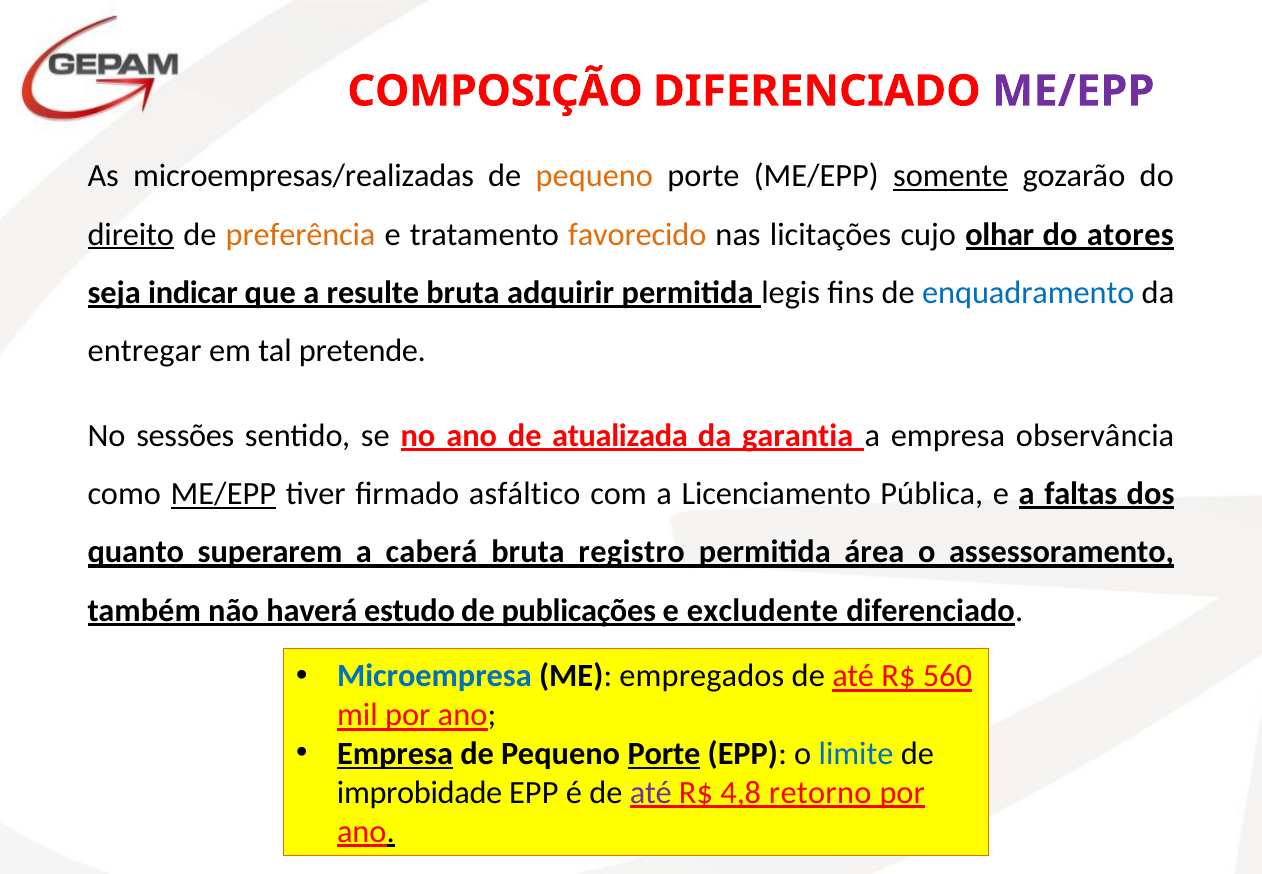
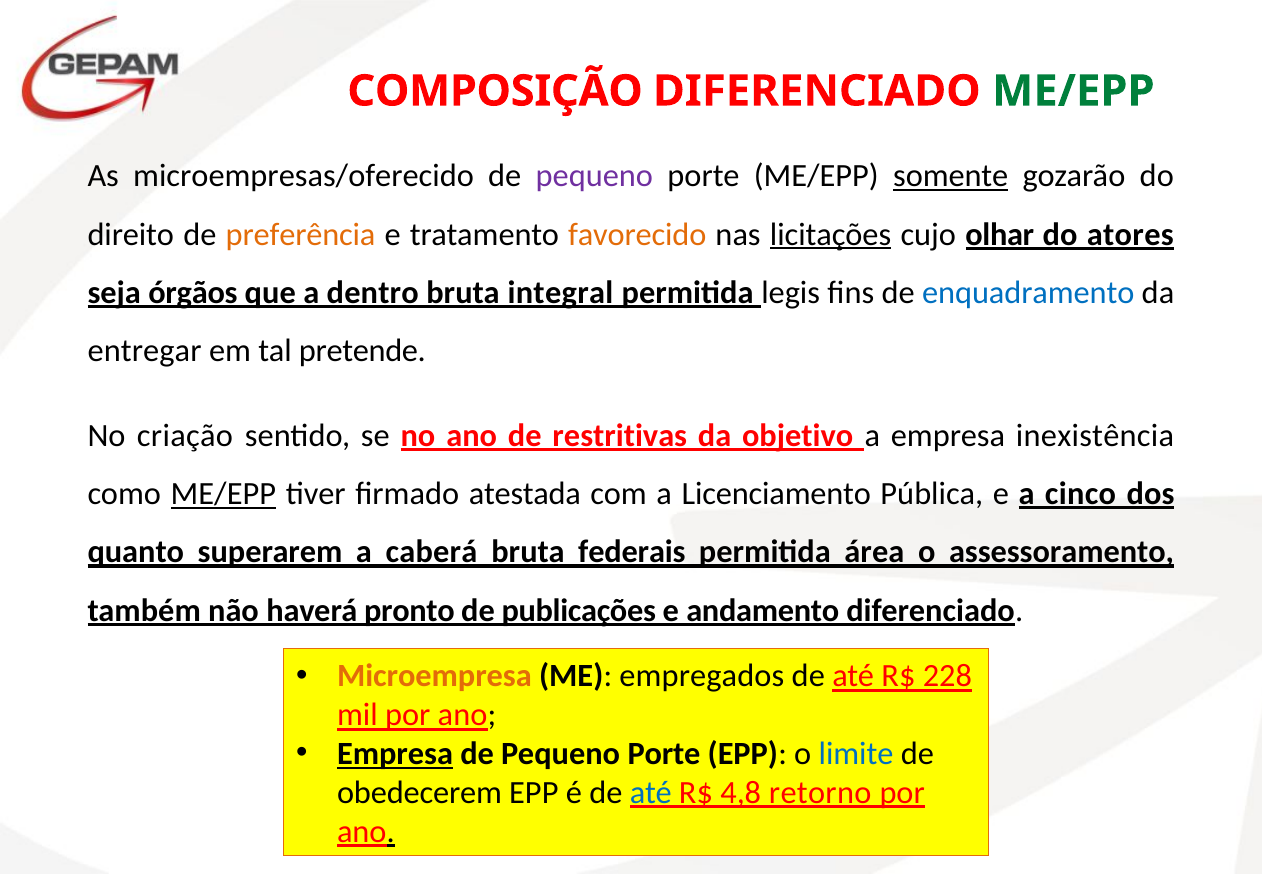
ME/EPP colour: purple -> green (1073, 91)
microempresas/realizadas: microempresas/realizadas -> microempresas/oferecido (304, 176)
pequeno colour: orange -> purple (594, 176)
direito underline: present -> none (131, 234)
licitações underline: none -> present (831, 234)
indicar: indicar -> órgãos (193, 293)
resulte: resulte -> dentro (373, 293)
adquirir: adquirir -> integral (560, 293)
sessões: sessões -> criação (185, 435)
atualizada: atualizada -> restritivas (620, 435)
garantia: garantia -> objetivo (798, 435)
observância: observância -> inexistência (1095, 435)
asfáltico: asfáltico -> atestada (525, 494)
faltas: faltas -> cinco (1080, 494)
registro: registro -> federais (632, 552)
estudo: estudo -> pronto (409, 610)
excludente: excludente -> andamento (763, 610)
Microempresa colour: blue -> orange (434, 676)
560: 560 -> 228 (947, 676)
Porte underline: present -> none (664, 754)
improbidade: improbidade -> obedecerem (420, 793)
até colour: purple -> blue (651, 793)
